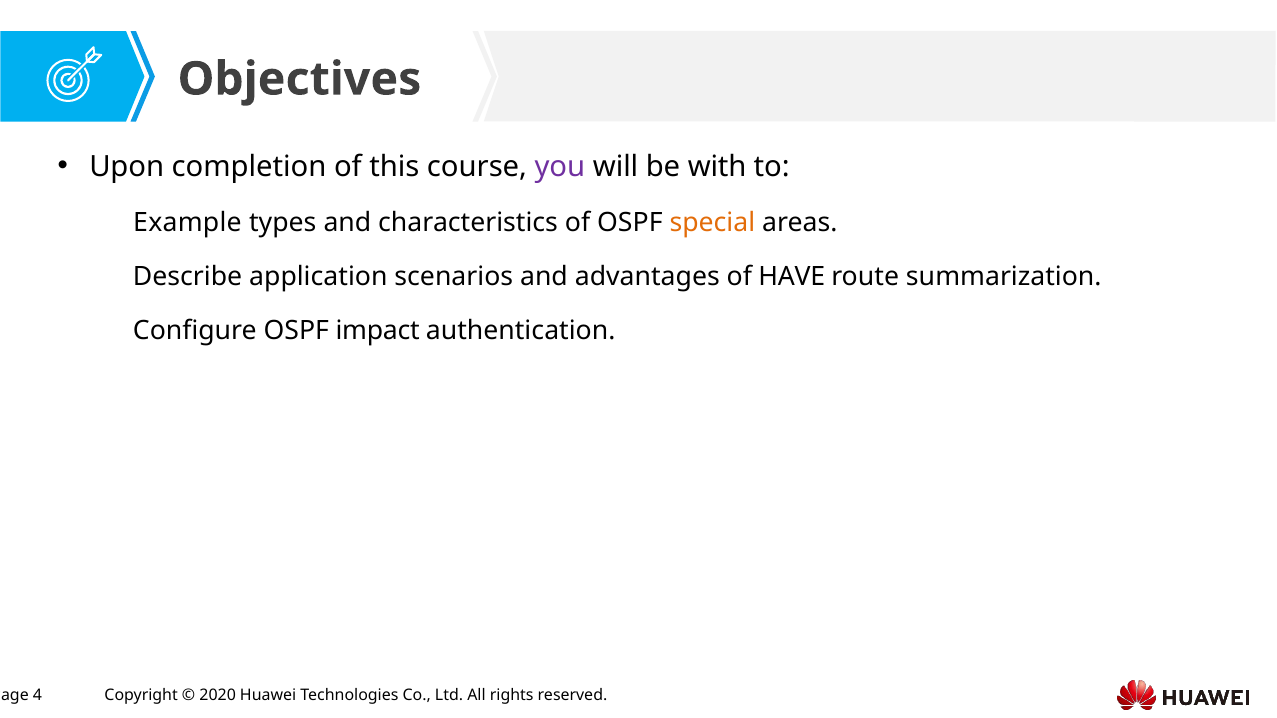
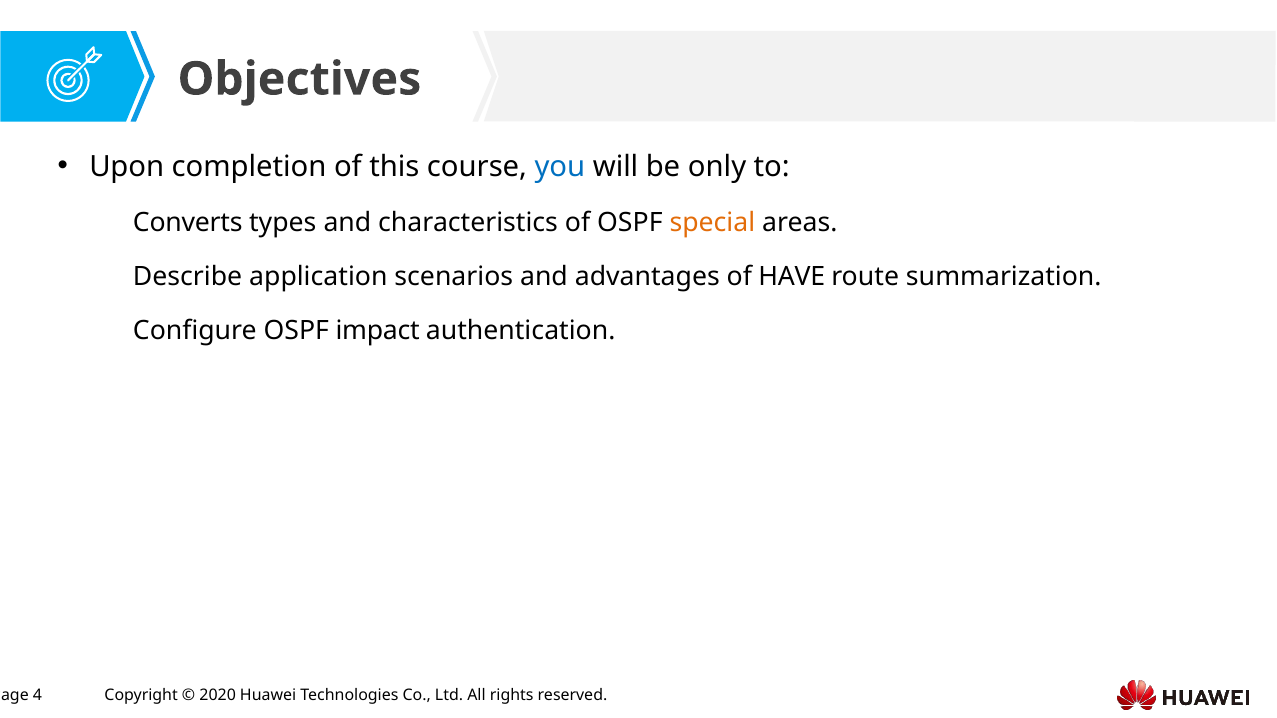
you colour: purple -> blue (560, 167)
with: with -> only (717, 167)
Example: Example -> Converts (188, 223)
